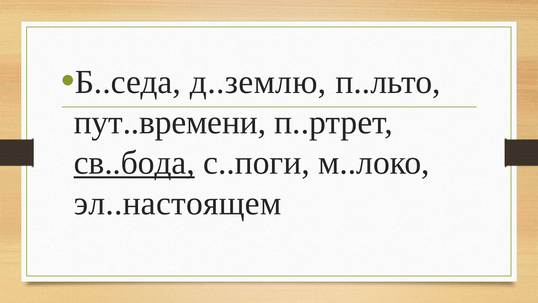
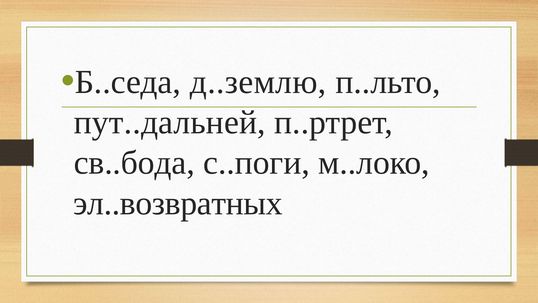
пут..времени: пут..времени -> пут..дальней (170, 122)
св..бода underline: present -> none (134, 163)
эл..настоящем: эл..настоящем -> эл..возвратных (178, 203)
